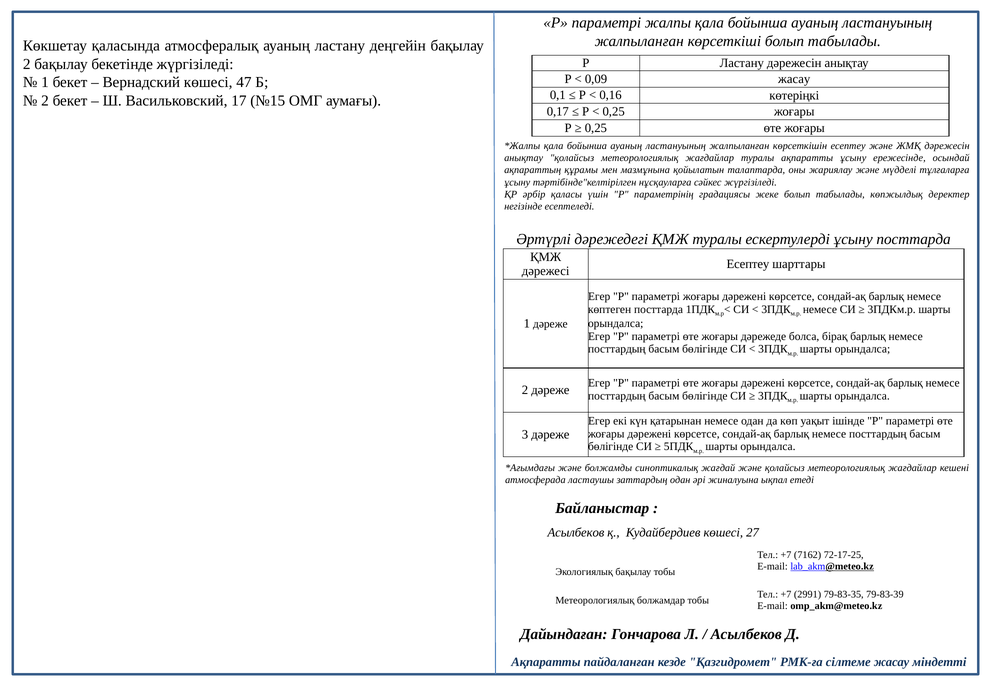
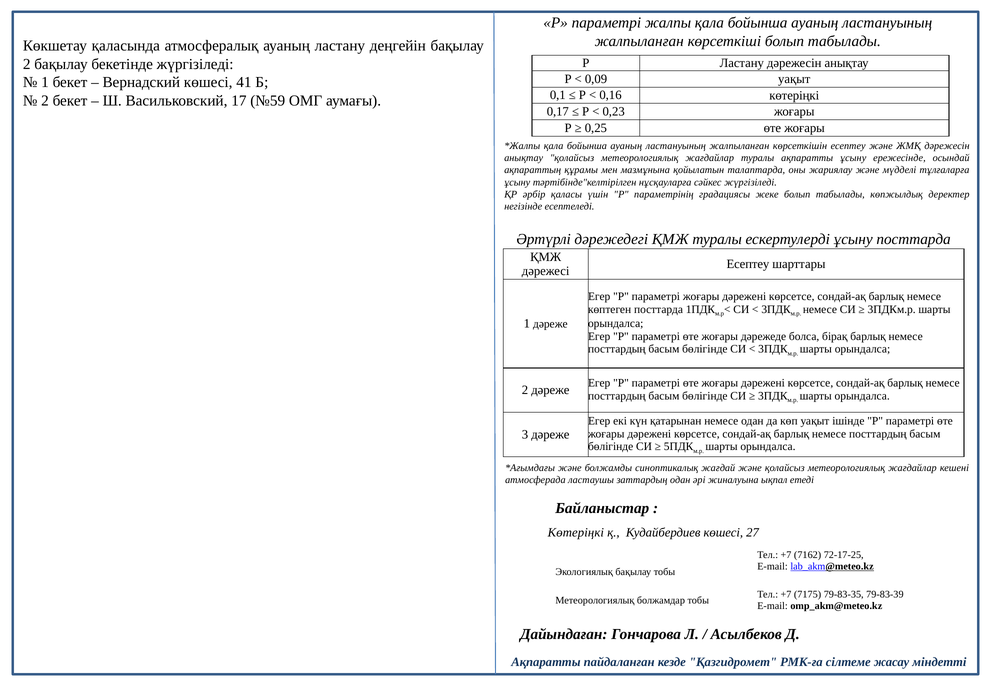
0,09 жасау: жасау -> уақыт (794, 79)
47: 47 -> 41 (244, 82)
№15: №15 -> №59 (268, 101)
0,25: 0,25 -> 0,23 (614, 112)
Асылбеков: Асылбеков -> Көтеріңкі (576, 532)
2991: 2991 -> 7175 (808, 595)
